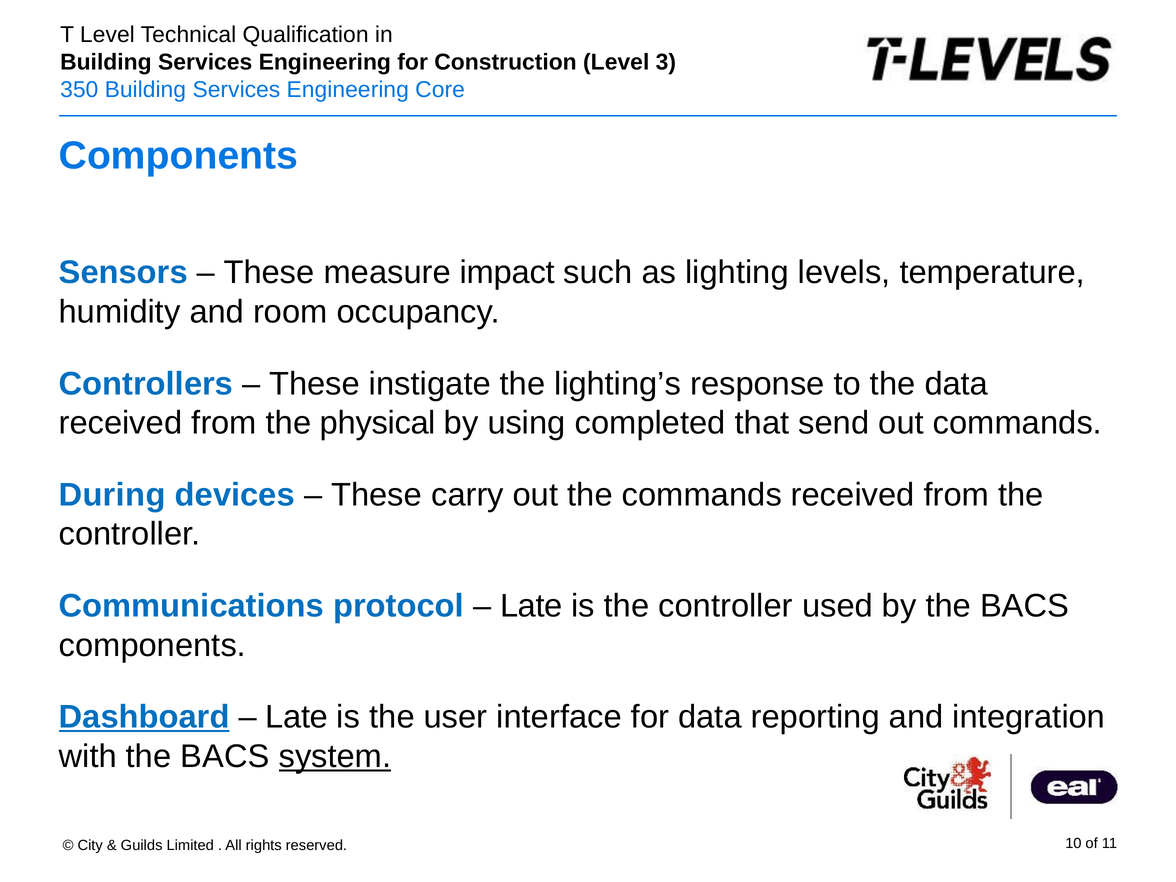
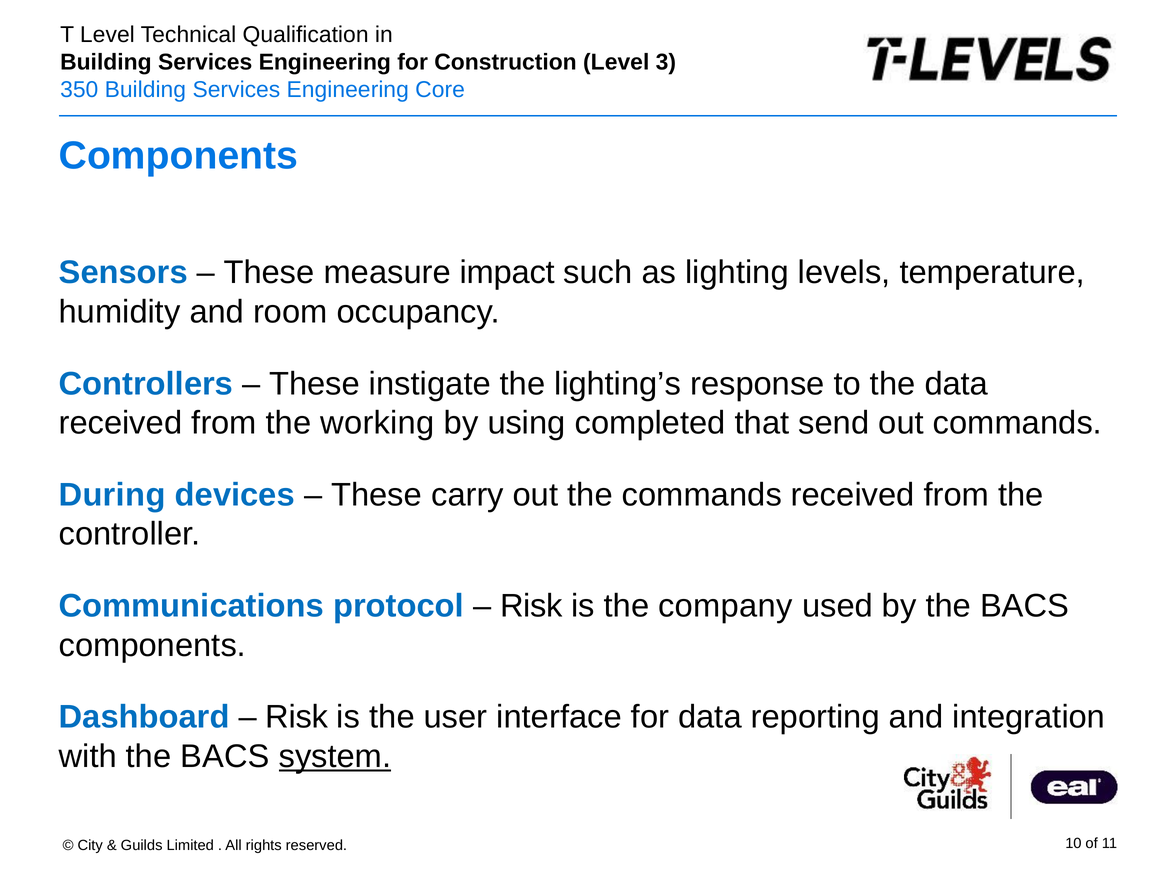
physical: physical -> working (377, 423)
Late: Late -> Risk (531, 606)
is the controller: controller -> company (725, 606)
Dashboard underline: present -> none (144, 717)
Late: Late -> Risk (297, 717)
